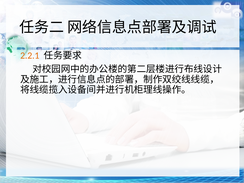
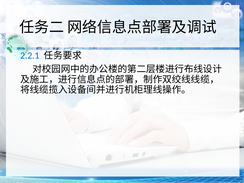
2.2.1 colour: orange -> blue (30, 56)
